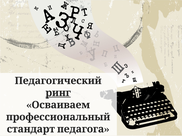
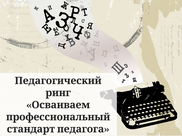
ринг underline: present -> none (58, 93)
